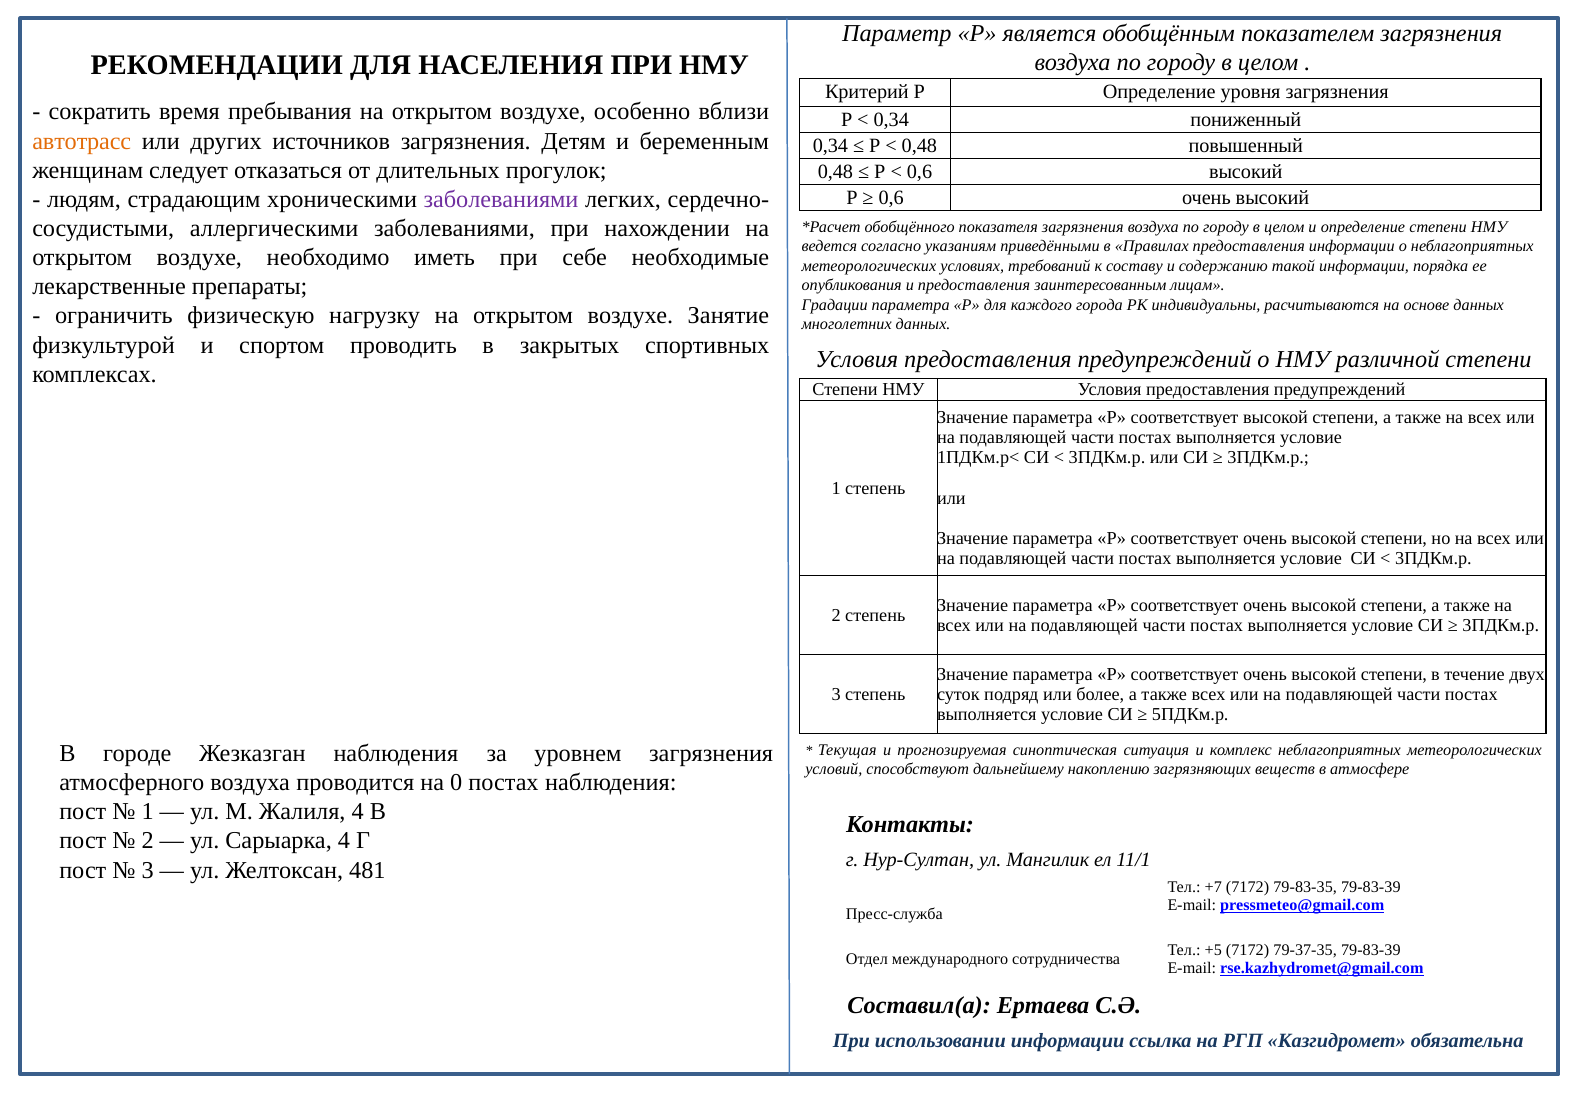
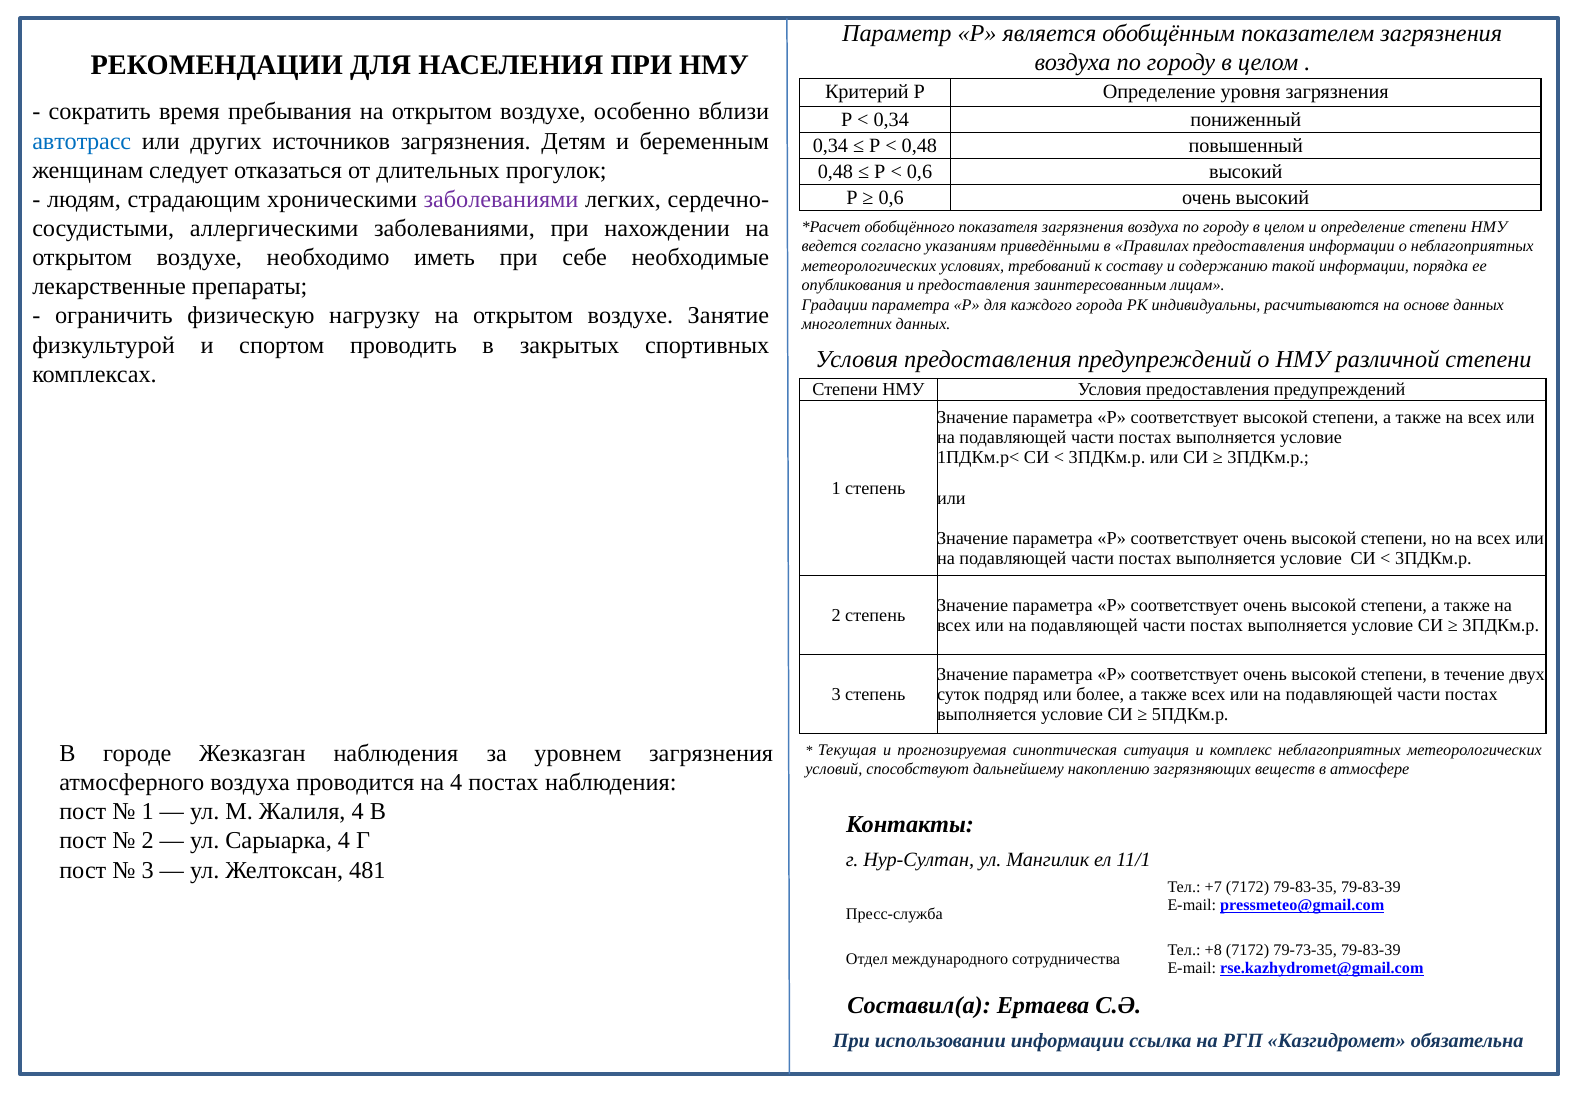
автотрасс colour: orange -> blue (82, 141)
на 0: 0 -> 4 (456, 783)
+5: +5 -> +8 (1213, 951)
79-37-35: 79-37-35 -> 79-73-35 (1305, 951)
